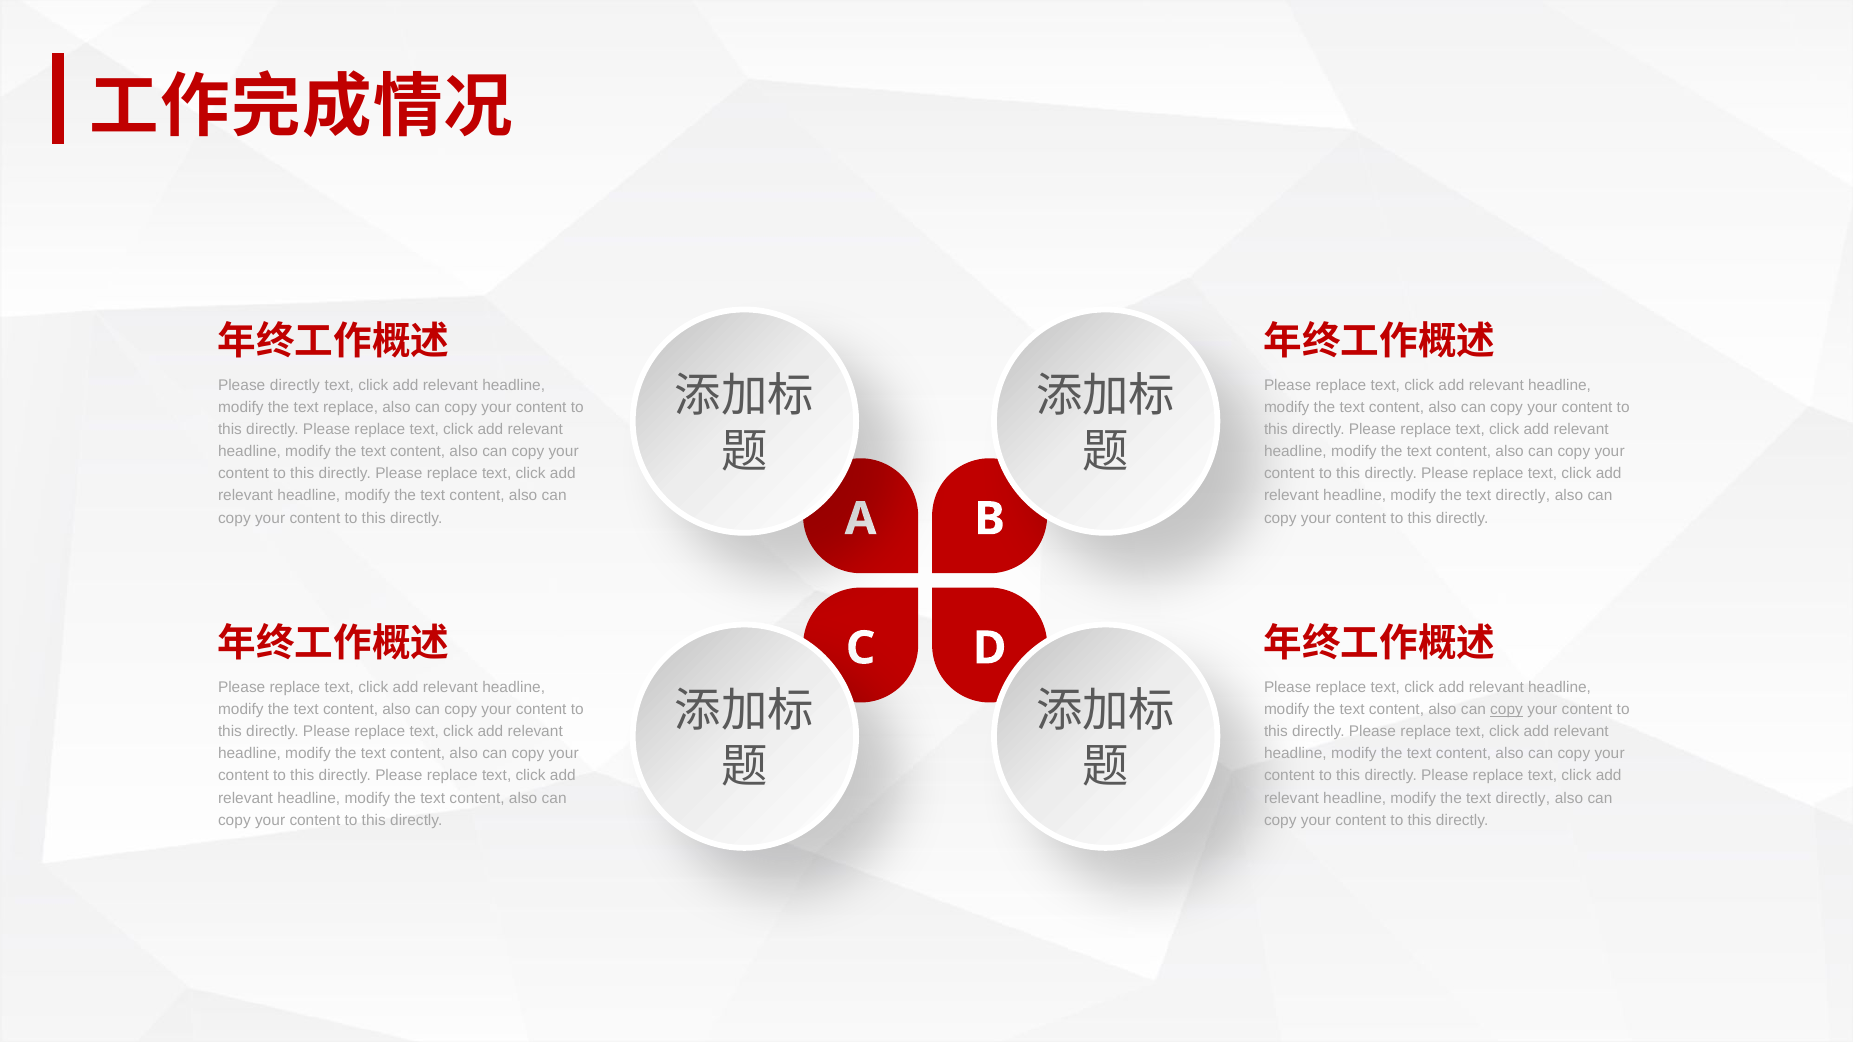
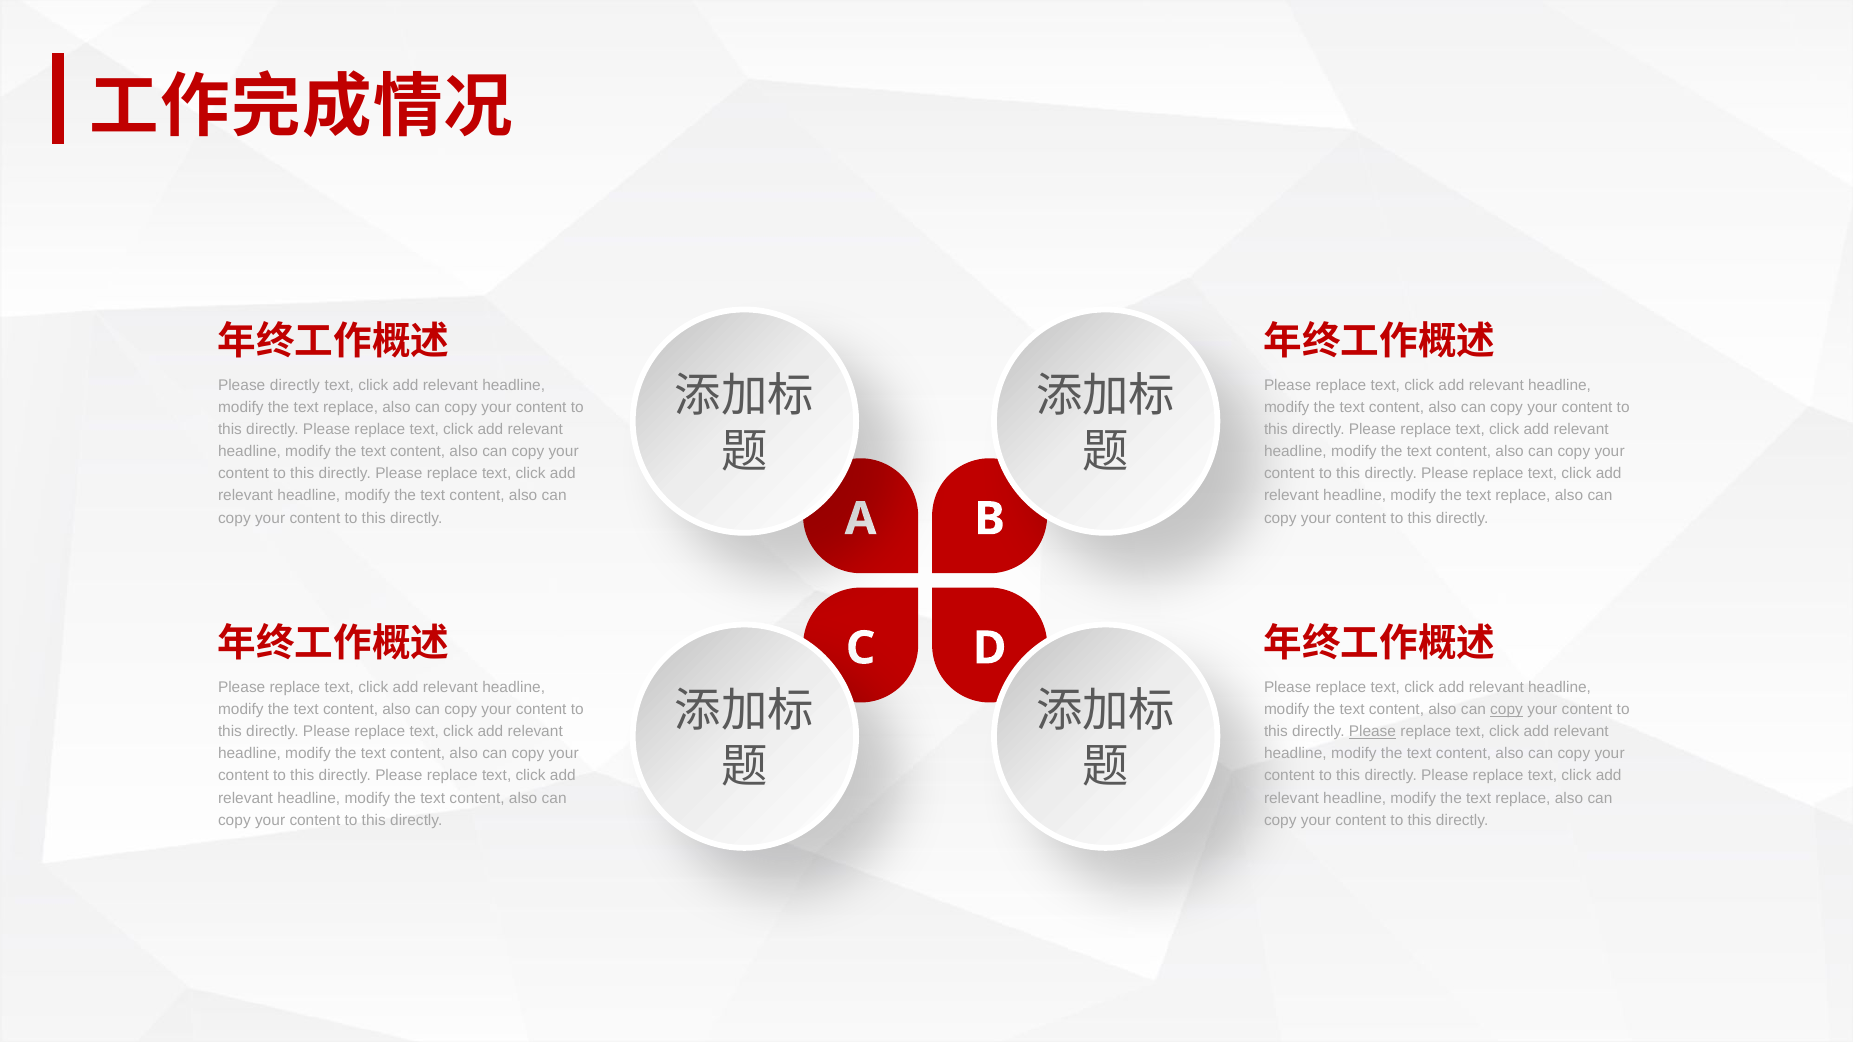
directly: directly -> replace (1523, 496)
Please underline: none -> present (1372, 732)
directly: directly -> replace (1523, 798)
